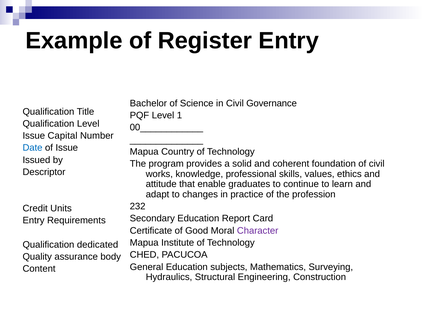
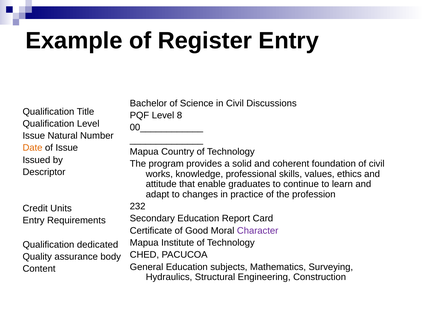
Governance: Governance -> Discussions (272, 103)
1: 1 -> 8 (179, 115)
Capital: Capital -> Natural (63, 136)
Date colour: blue -> orange (33, 148)
